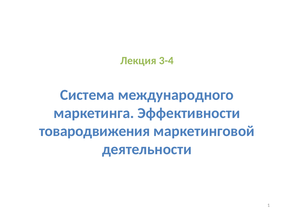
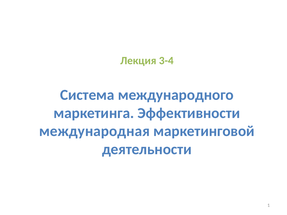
товародвижения: товародвижения -> международная (94, 131)
